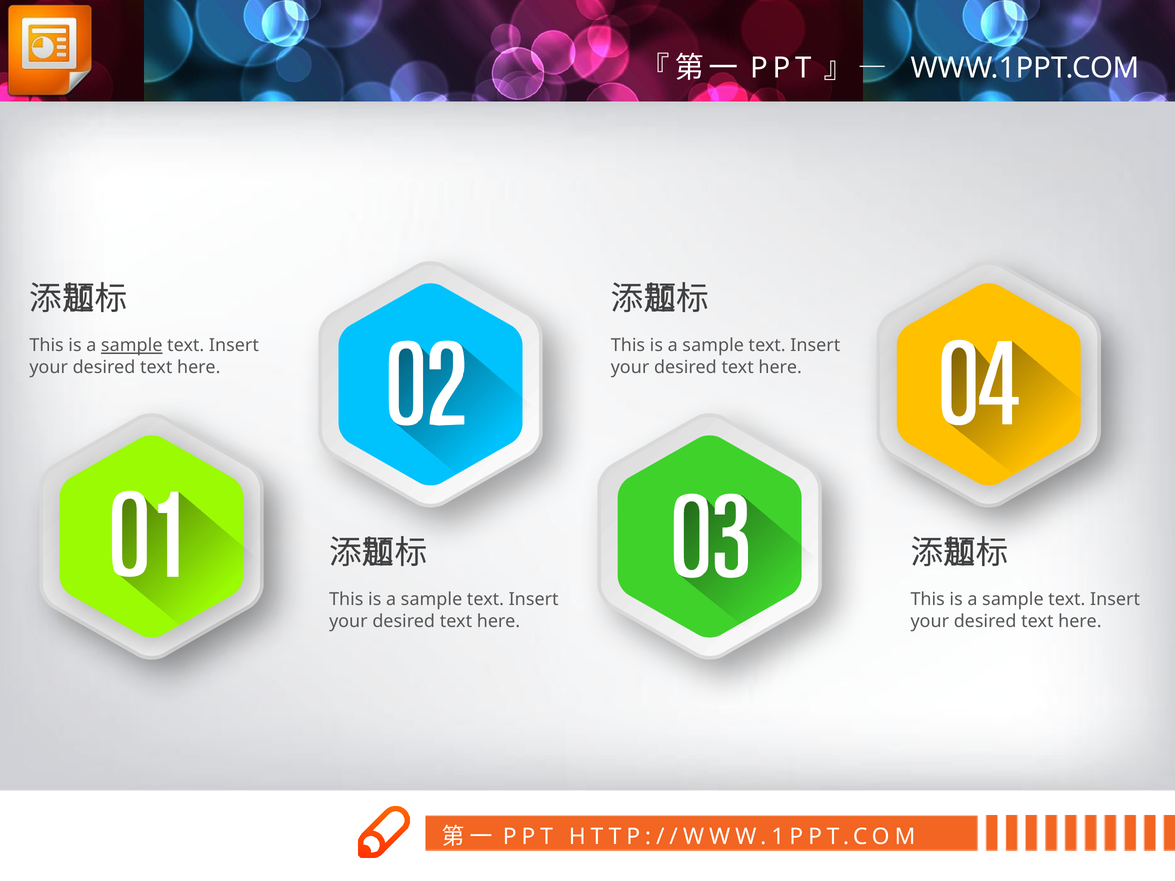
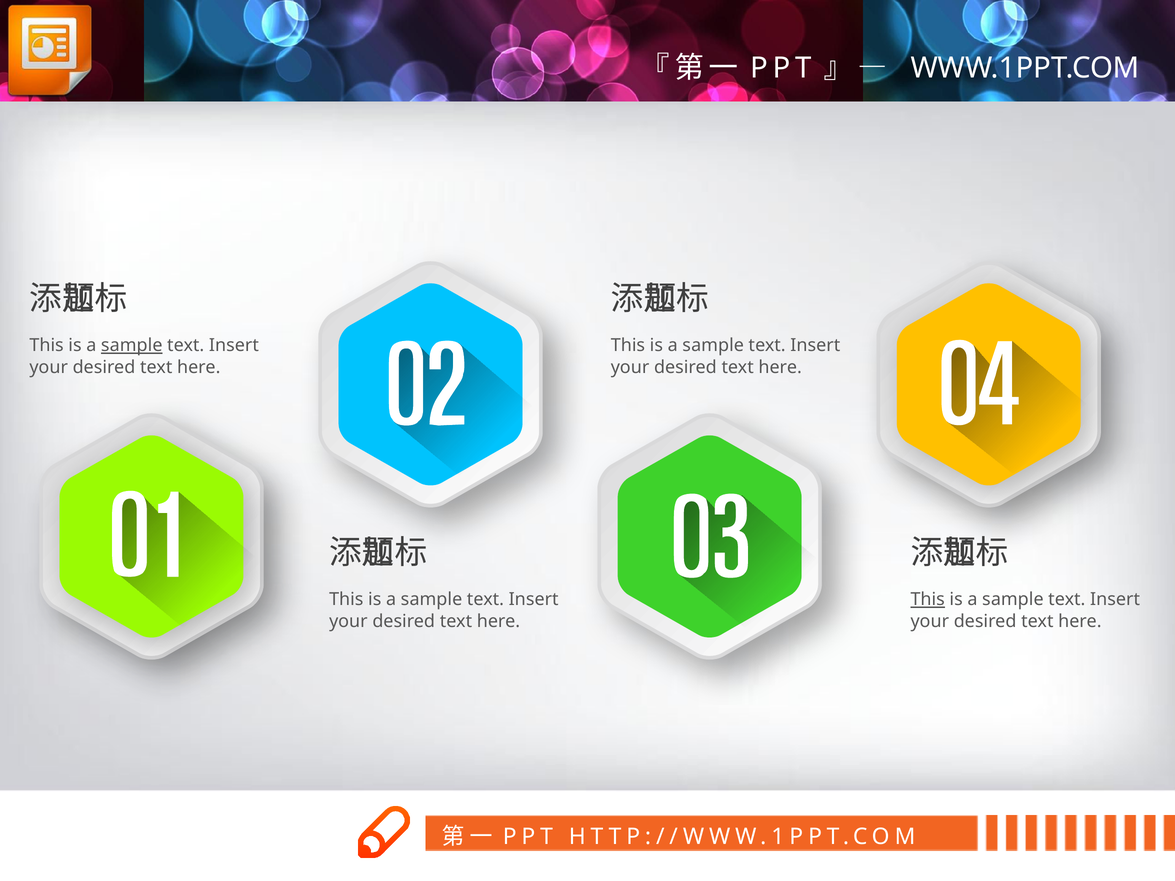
This underline: none -> present (928, 600)
